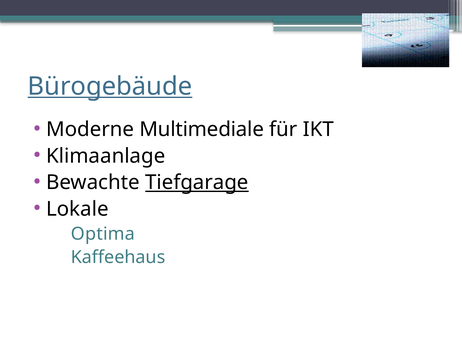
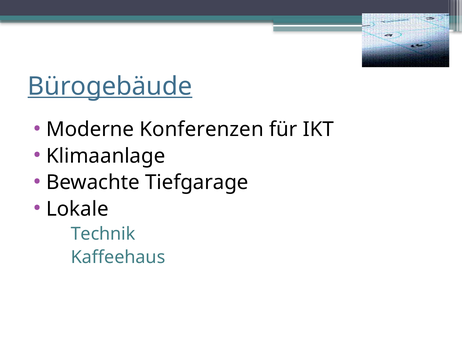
Multimediale: Multimediale -> Konferenzen (202, 130)
Tiefgarage underline: present -> none (197, 183)
Optima: Optima -> Technik (103, 234)
